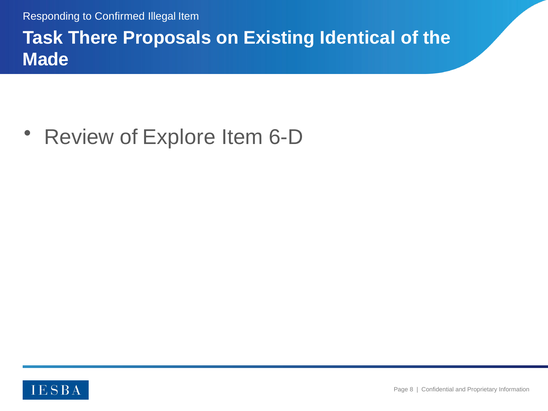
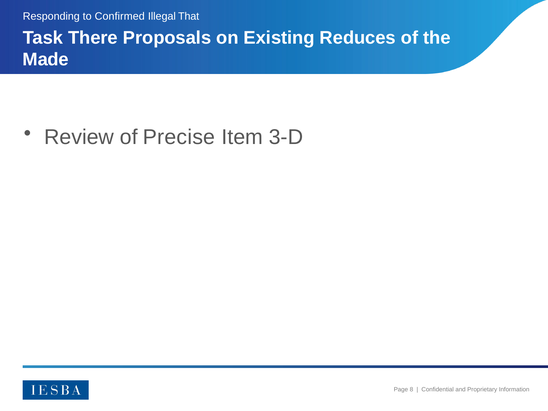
Illegal Item: Item -> That (189, 16)
Identical: Identical -> Reduces (358, 38)
Explore: Explore -> Precise (179, 137)
6-D: 6-D -> 3-D (286, 137)
